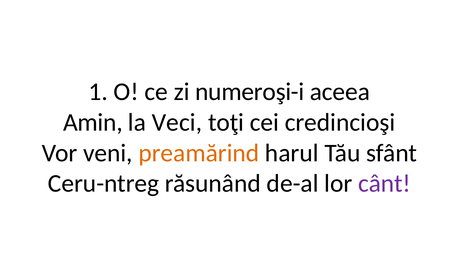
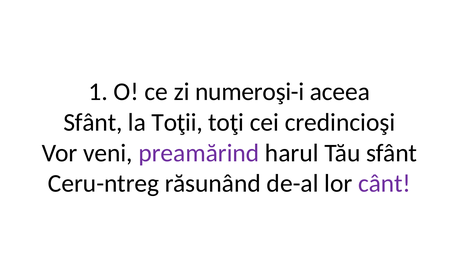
Amin: Amin -> Sfânt (93, 122)
Veci: Veci -> Toţii (177, 122)
preamărind colour: orange -> purple (199, 153)
